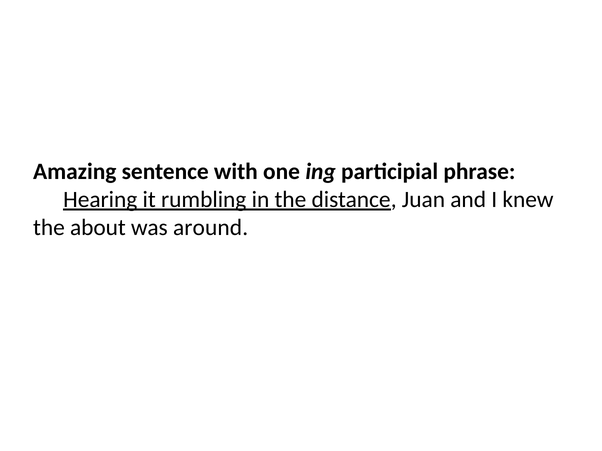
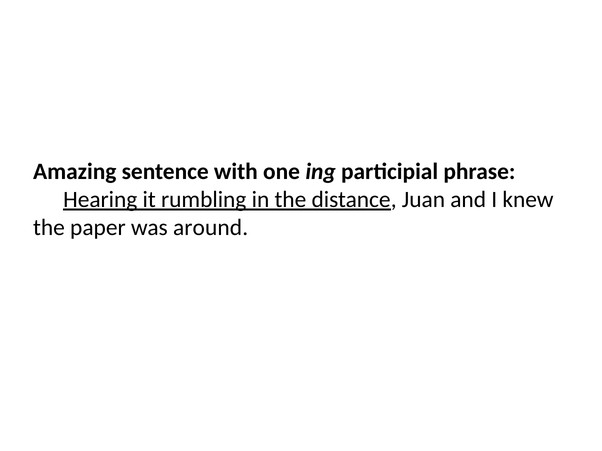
about: about -> paper (98, 228)
